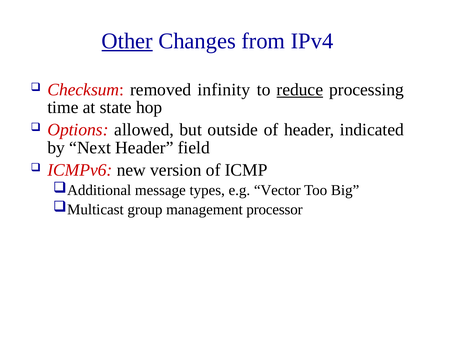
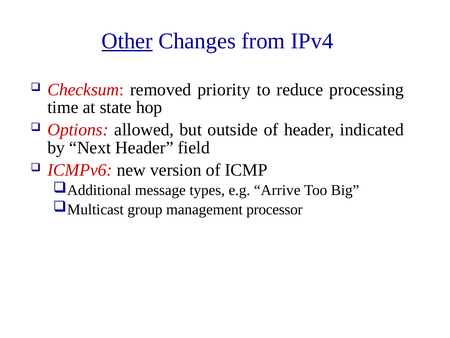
infinity: infinity -> priority (224, 89)
reduce underline: present -> none (300, 89)
Vector: Vector -> Arrive (277, 190)
